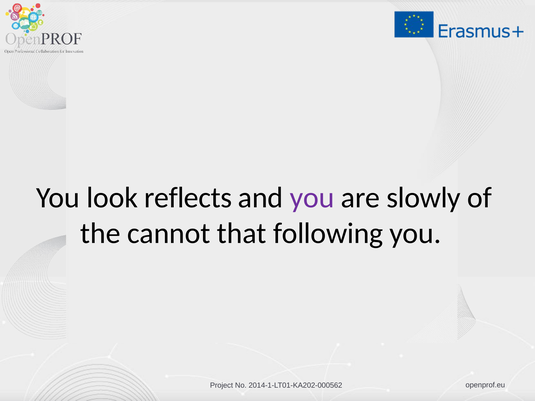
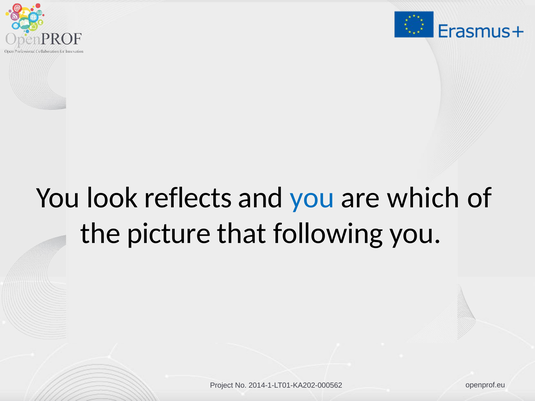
you colour: purple -> blue (312, 198)
slowly: slowly -> which (423, 198)
cannot: cannot -> picture (169, 234)
